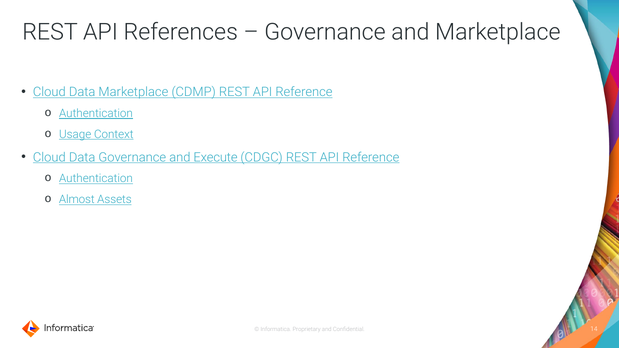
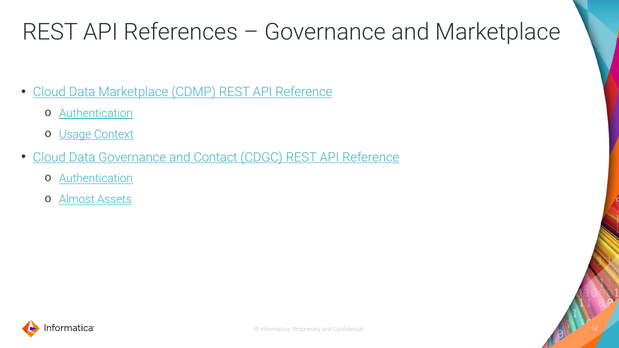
Execute: Execute -> Contact (216, 157)
